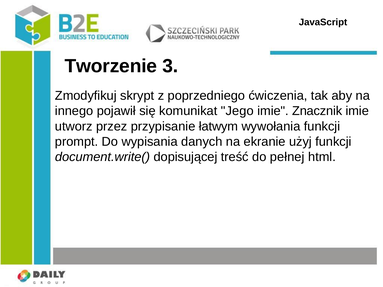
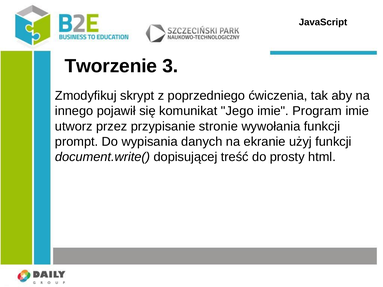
Znacznik: Znacznik -> Program (317, 111)
łatwym: łatwym -> stronie (218, 126)
pełnej: pełnej -> prosty (287, 157)
